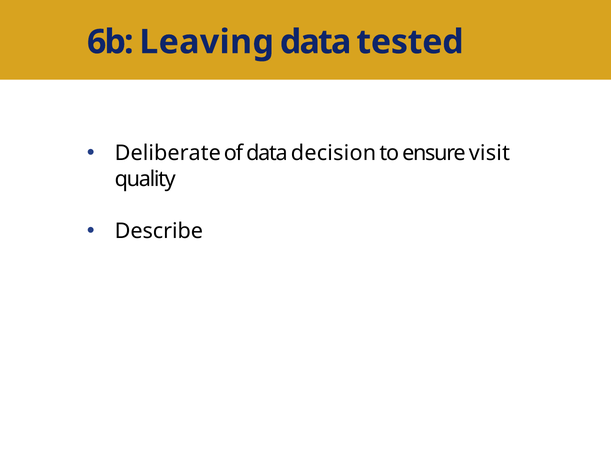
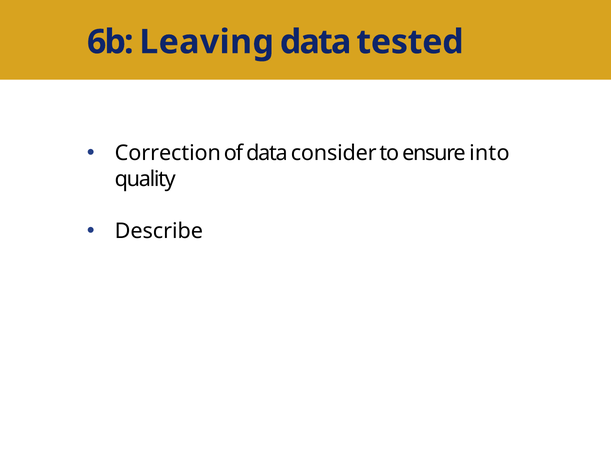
Deliberate: Deliberate -> Correction (168, 153)
decision: decision -> consider (334, 153)
visit: visit -> into (489, 153)
